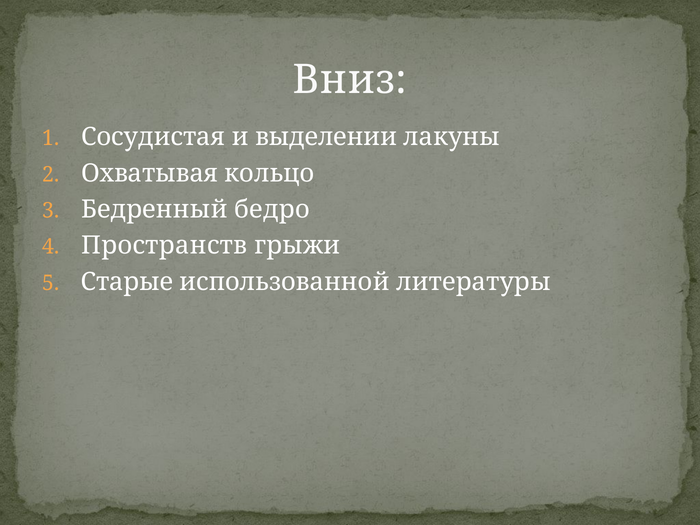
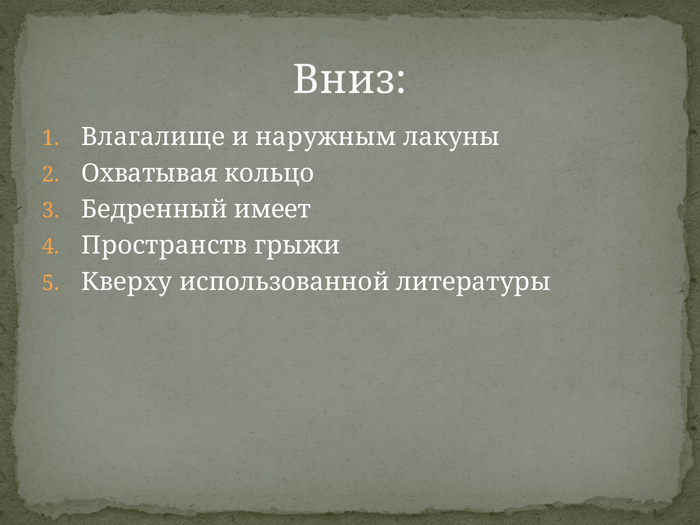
Сосудистая: Сосудистая -> Влагалище (153, 137)
выделении: выделении -> наружным (326, 137)
бедро: бедро -> имеет (272, 209)
Старые: Старые -> Кверху (127, 282)
